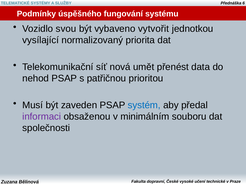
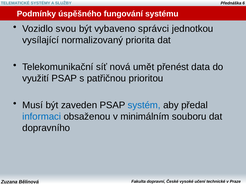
vytvořit: vytvořit -> správci (154, 29)
nehod: nehod -> využití (36, 79)
informaci colour: purple -> blue (42, 117)
společnosti: společnosti -> dopravního (46, 128)
